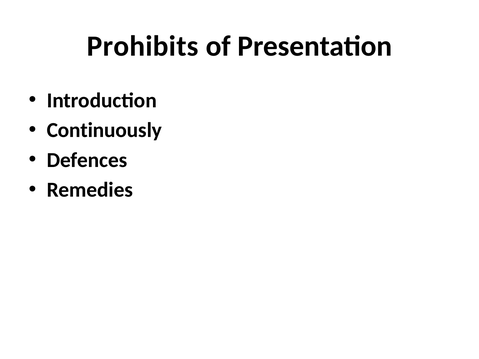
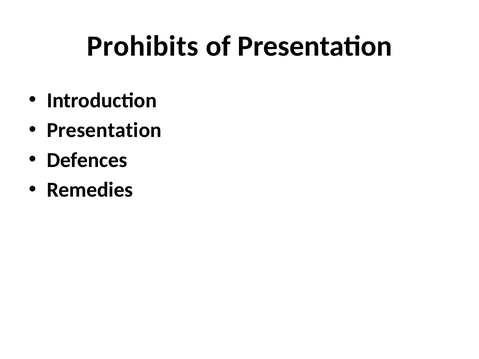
Continuously: Continuously -> Presentation (104, 130)
